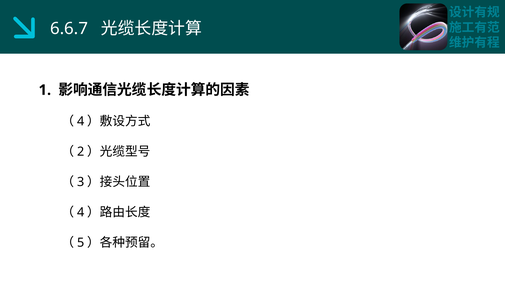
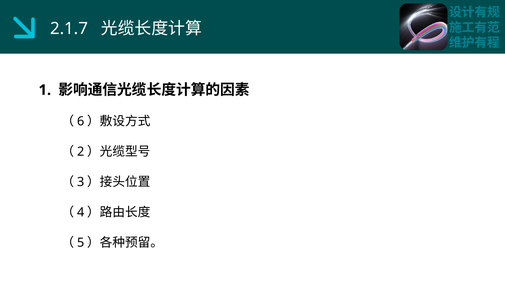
6.6.7: 6.6.7 -> 2.1.7 (69, 29)
4: 4 -> 6 (81, 121)
